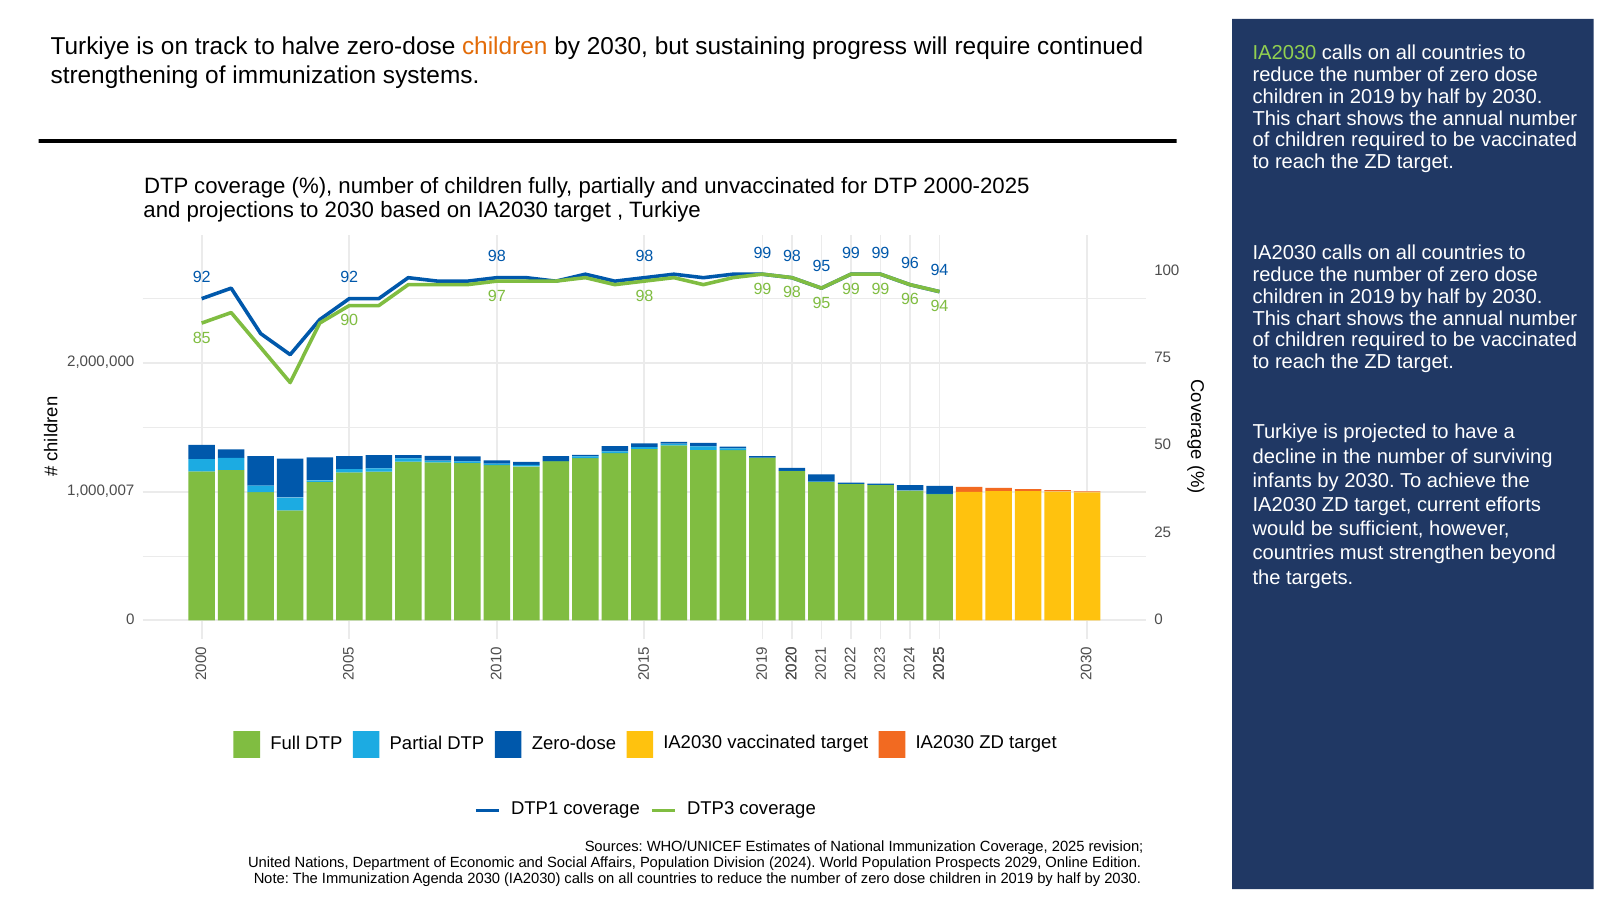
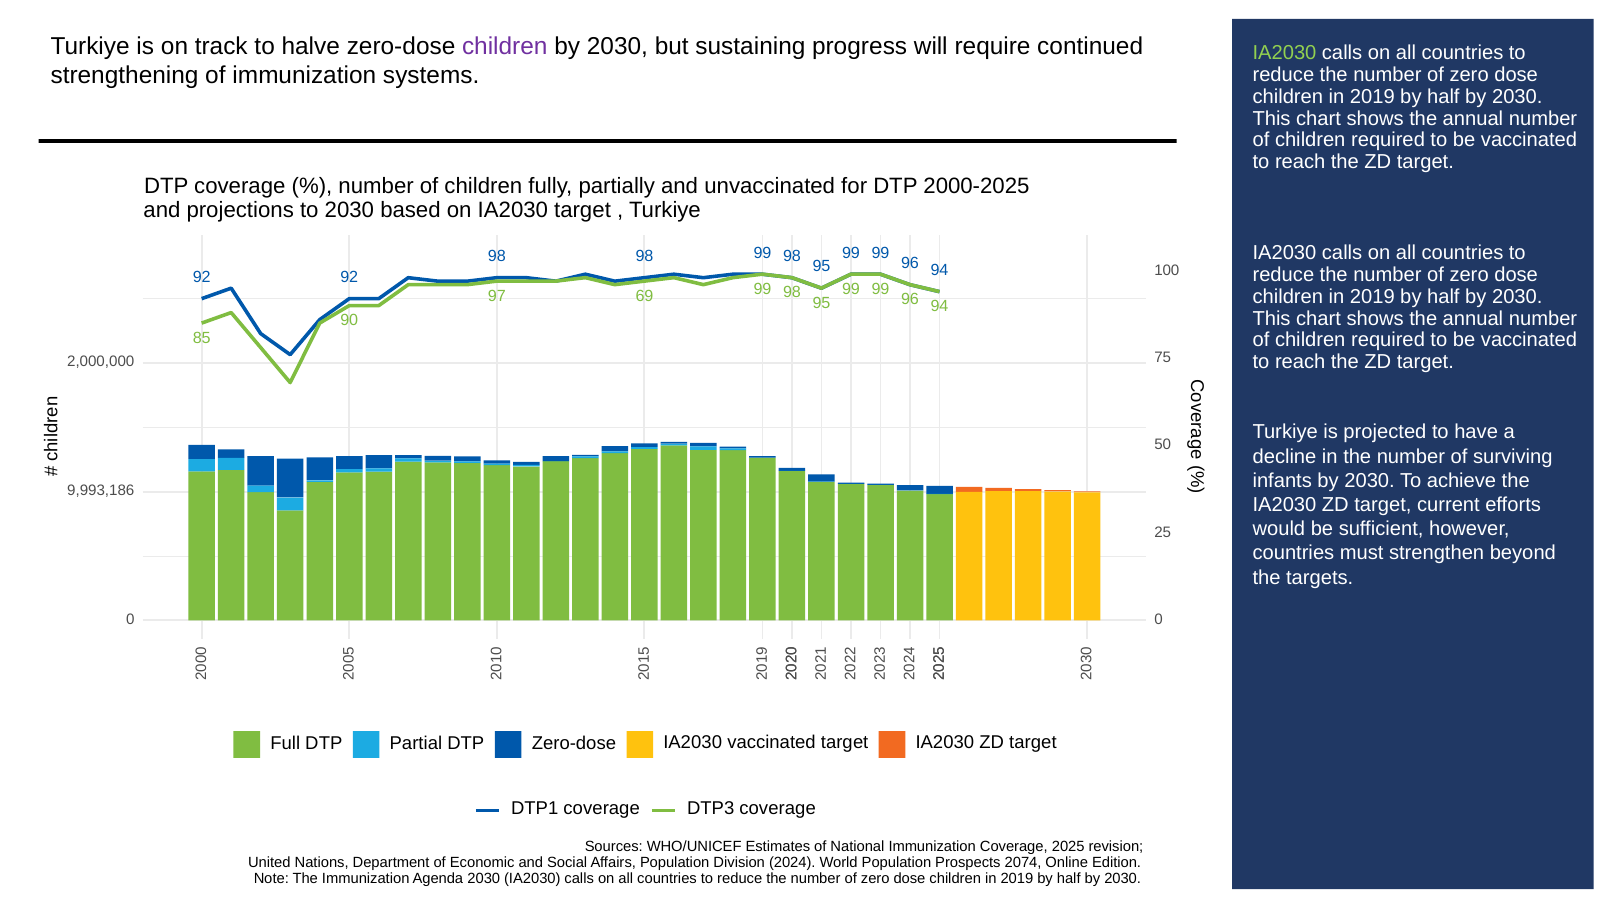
children colour: orange -> purple (505, 47)
97 98: 98 -> 69 (644, 296)
1,000,007: 1,000,007 -> 9,993,186 (101, 490)
2029: 2029 -> 2074 (1023, 862)
